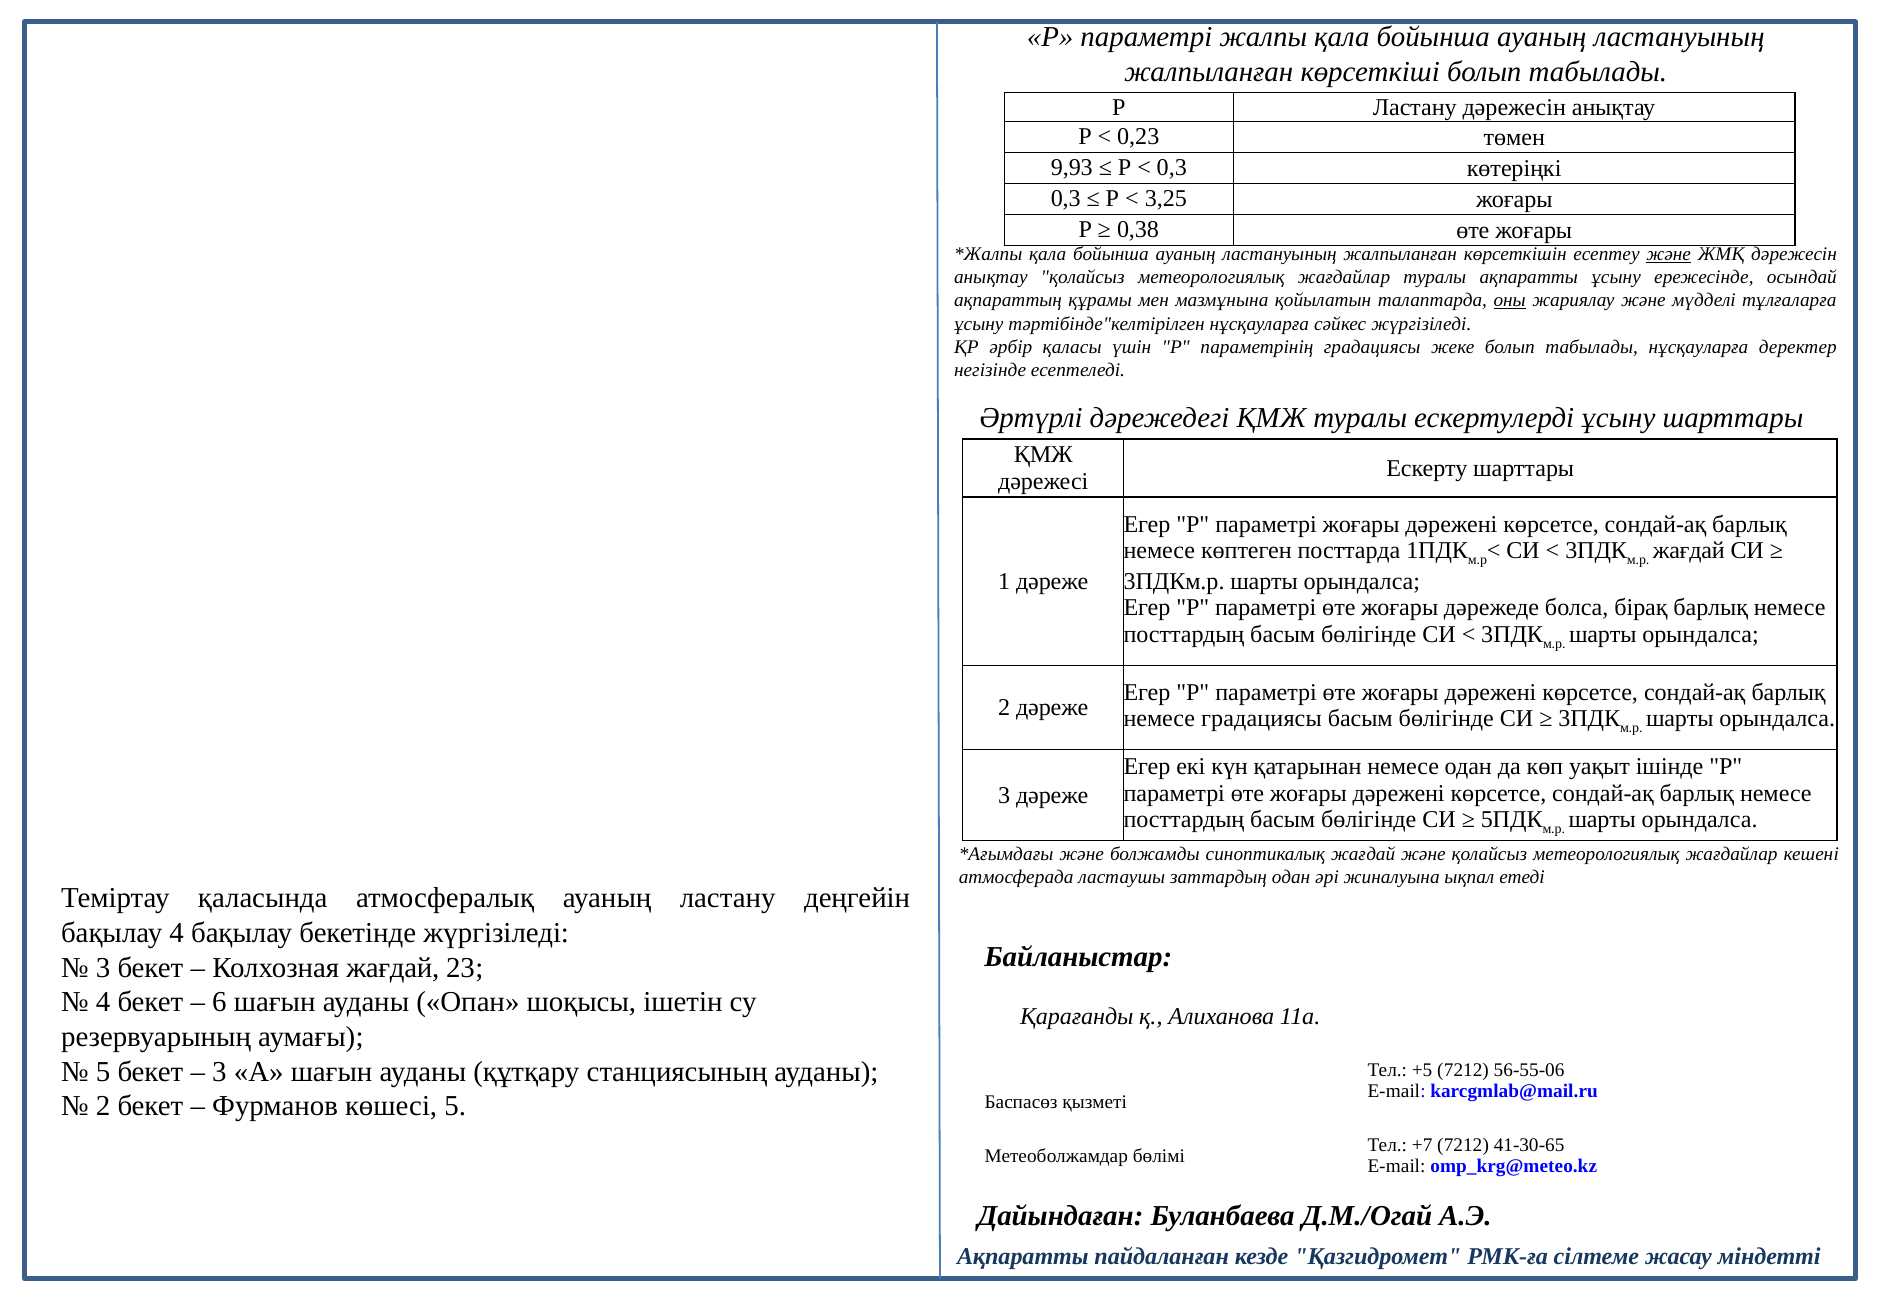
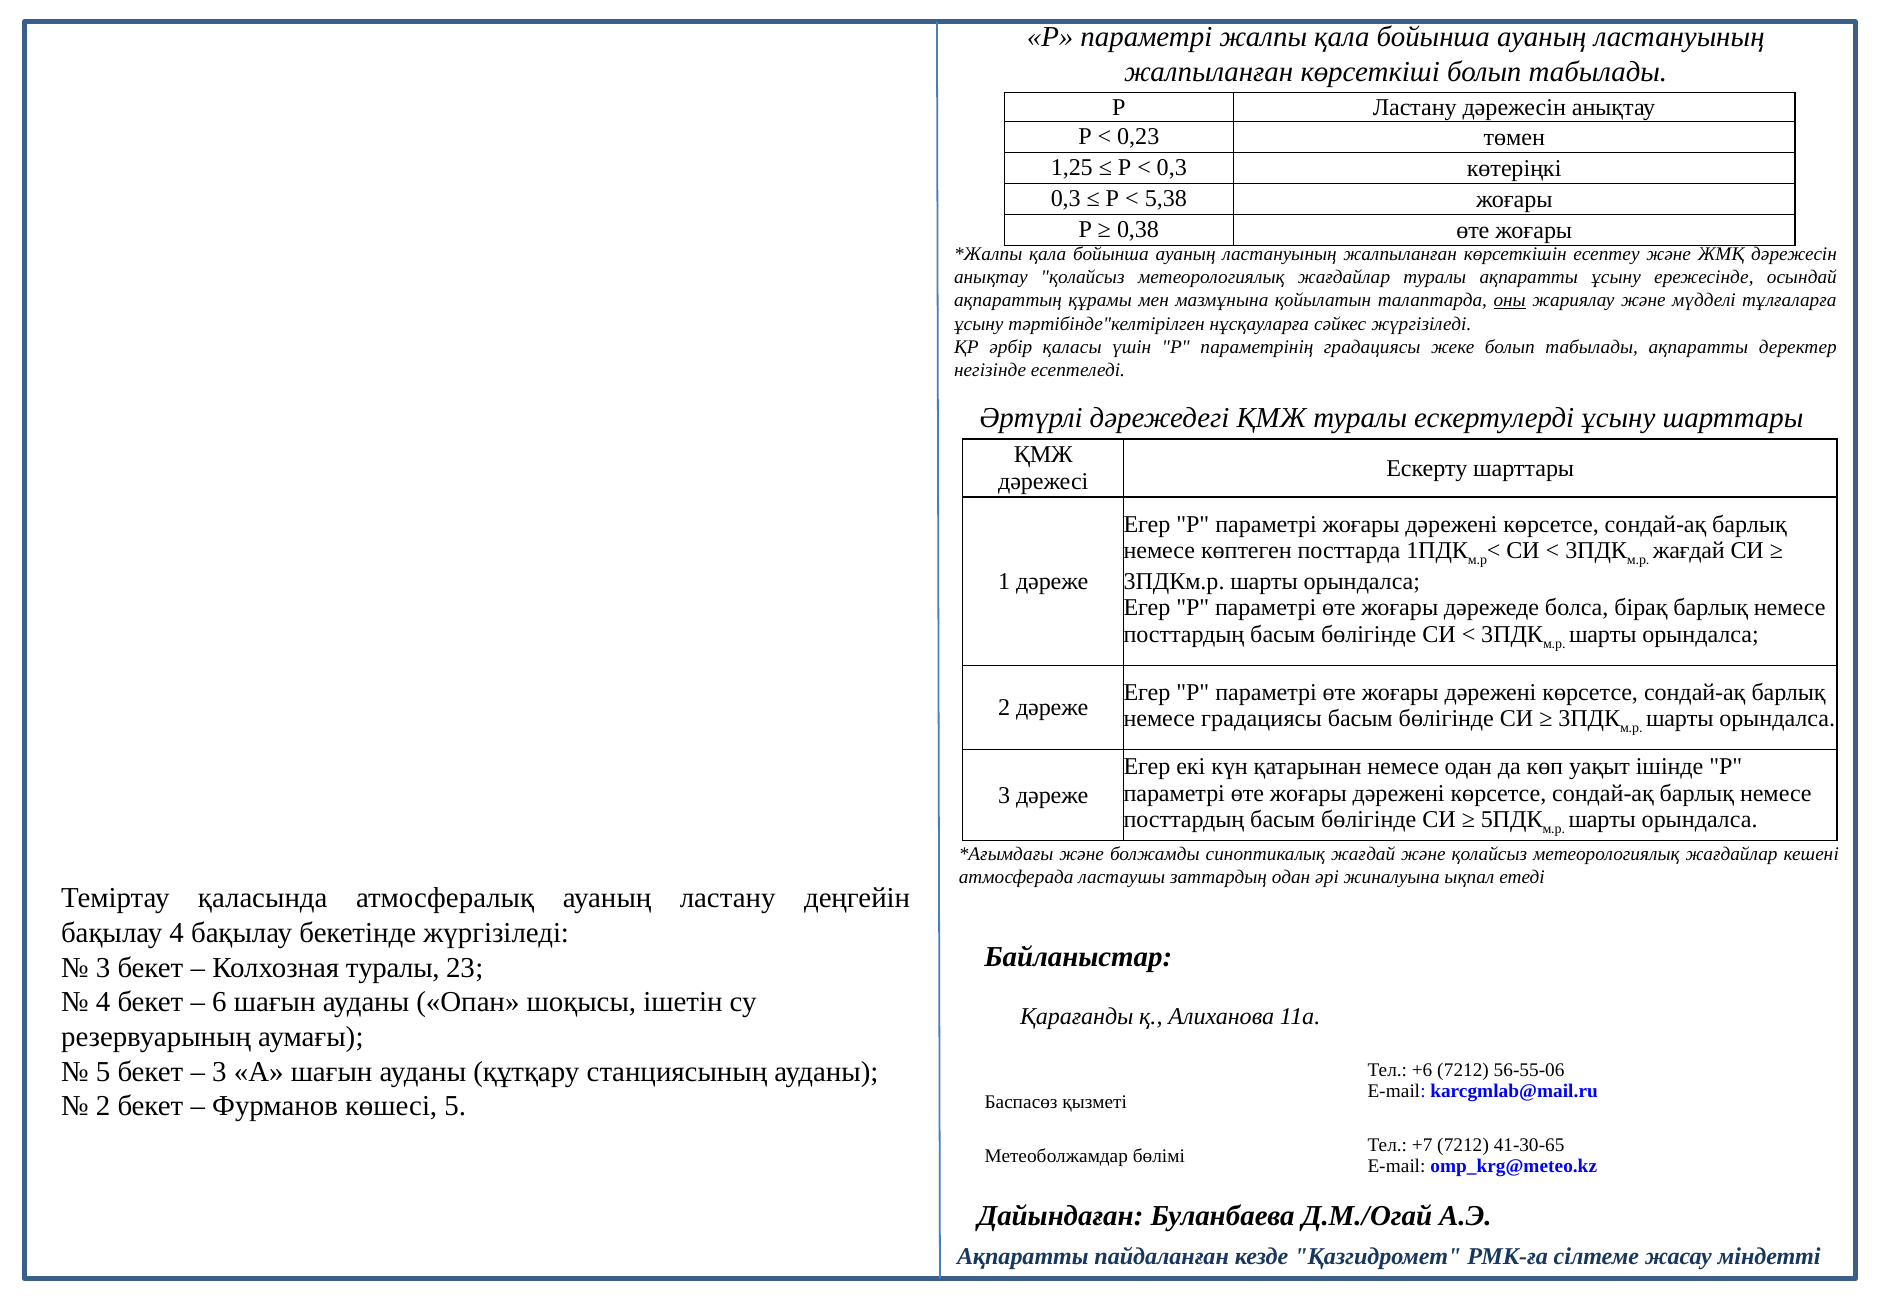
9,93: 9,93 -> 1,25 (1072, 168)
3,25: 3,25 -> 5,38 (1166, 199)
және underline: present -> none (1669, 255)
табылады нұсқауларға: нұсқауларға -> ақпаратты (1698, 347)
Колхозная жағдай: жағдай -> туралы (393, 968)
+5: +5 -> +6 (1422, 1071)
